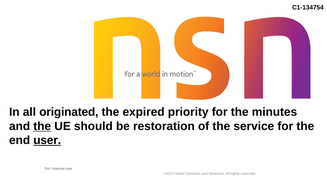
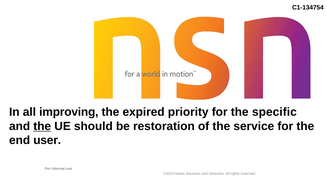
originated: originated -> improving (69, 112)
minutes: minutes -> specific (274, 112)
user underline: present -> none (47, 140)
